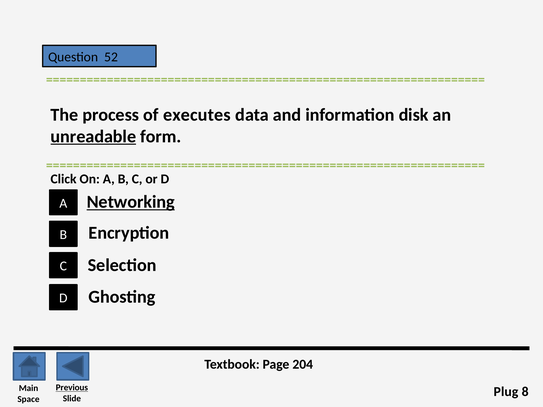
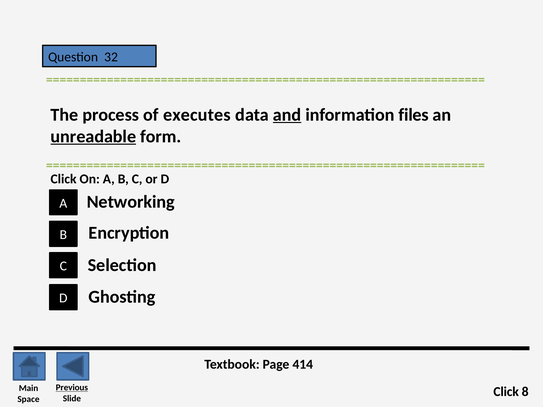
52: 52 -> 32 (111, 57)
and underline: none -> present (287, 115)
disk: disk -> files (414, 115)
Networking underline: present -> none (131, 202)
204: 204 -> 414 (303, 365)
Plug: Plug -> Click (506, 392)
